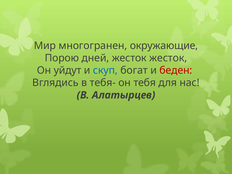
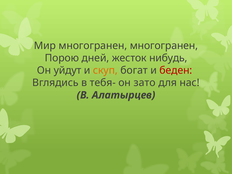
многогранен окружающие: окружающие -> многогранен (164, 46)
жесток жесток: жесток -> нибудь (168, 58)
скуп colour: blue -> orange (105, 70)
тебя: тебя -> зато (145, 83)
